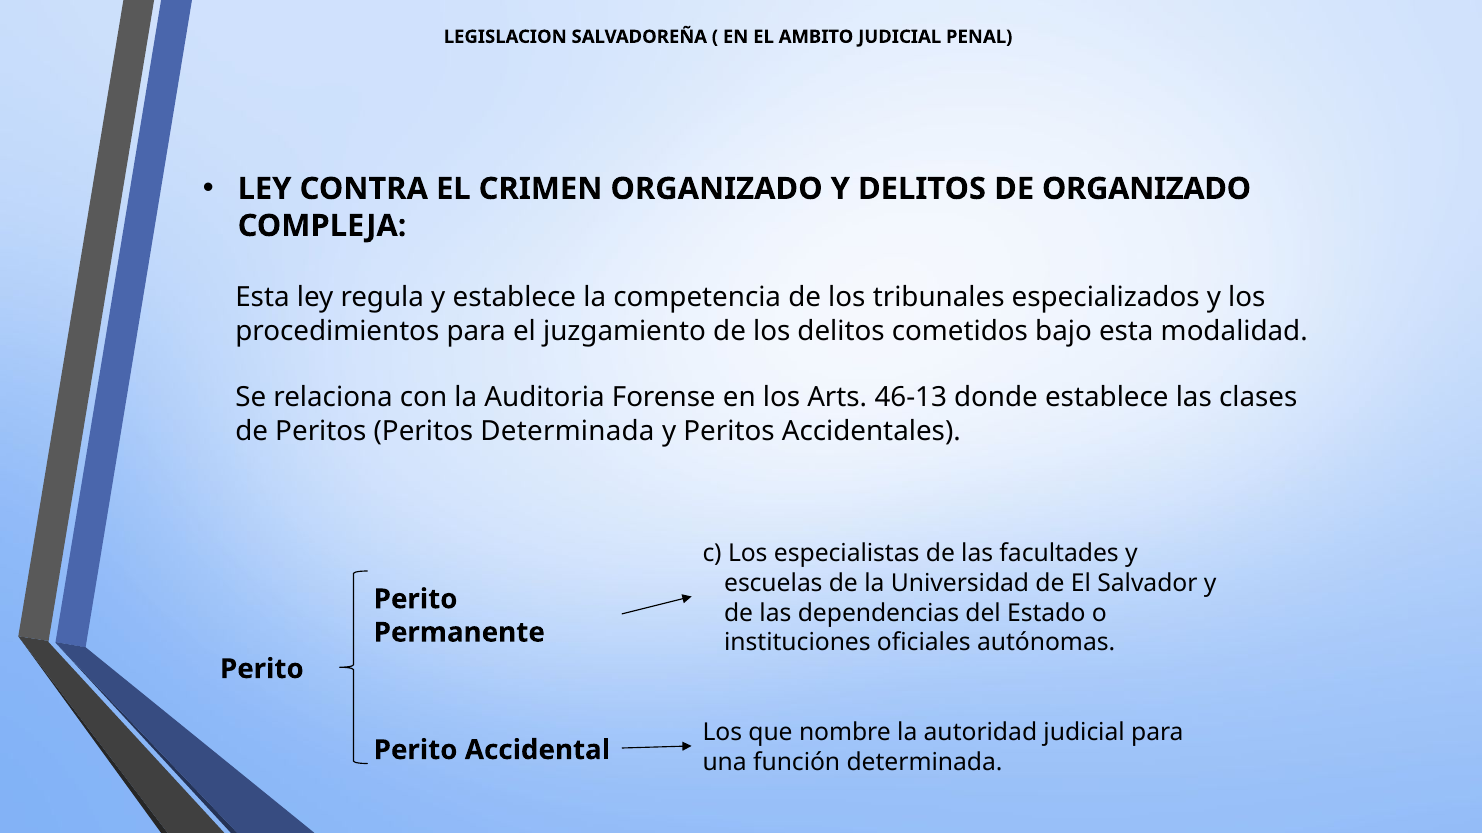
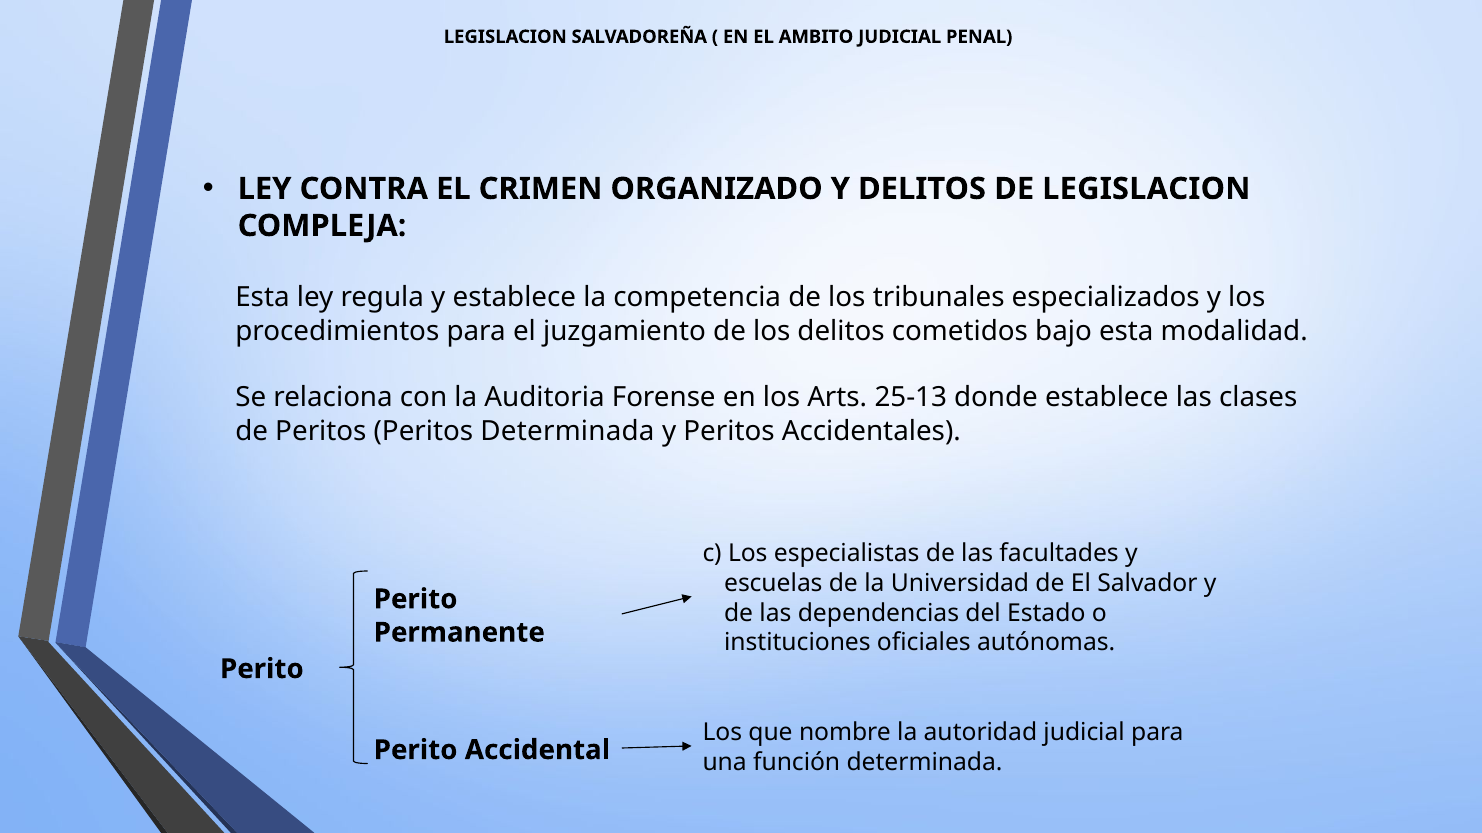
DE ORGANIZADO: ORGANIZADO -> LEGISLACION (1146, 189)
46-13: 46-13 -> 25-13 (911, 398)
